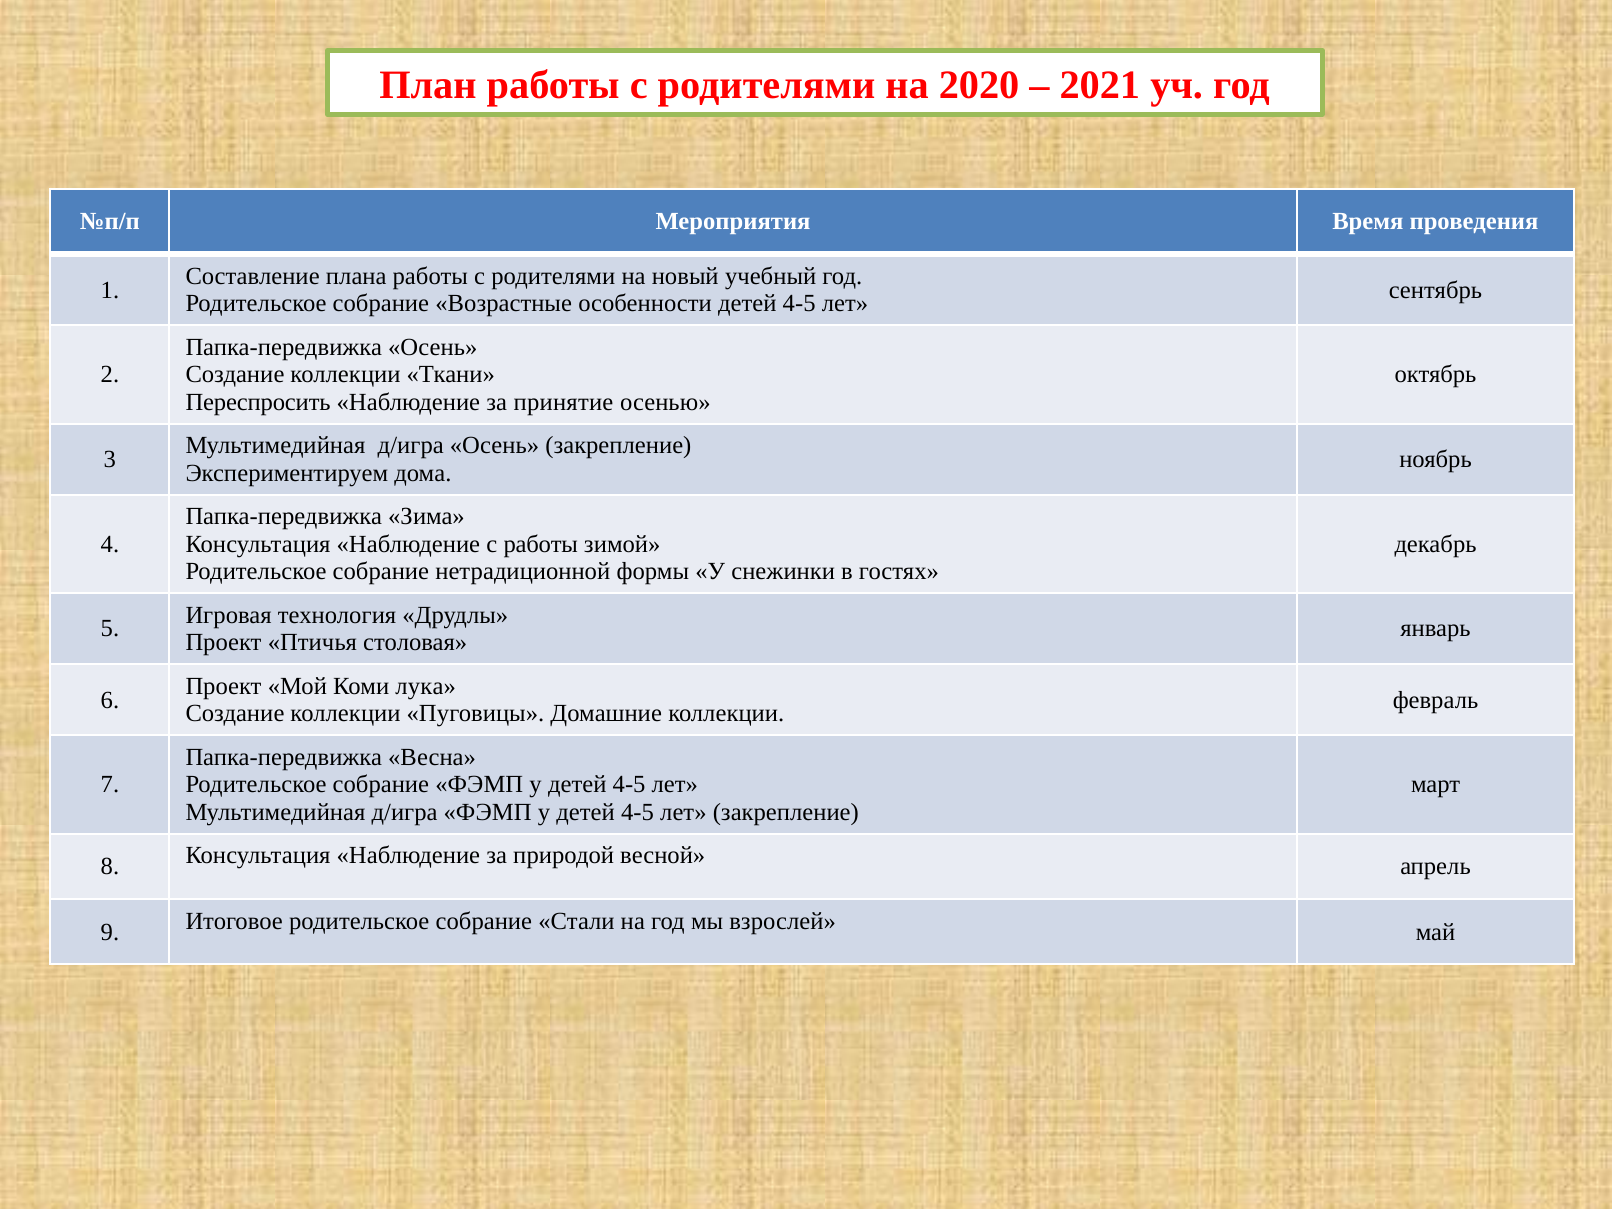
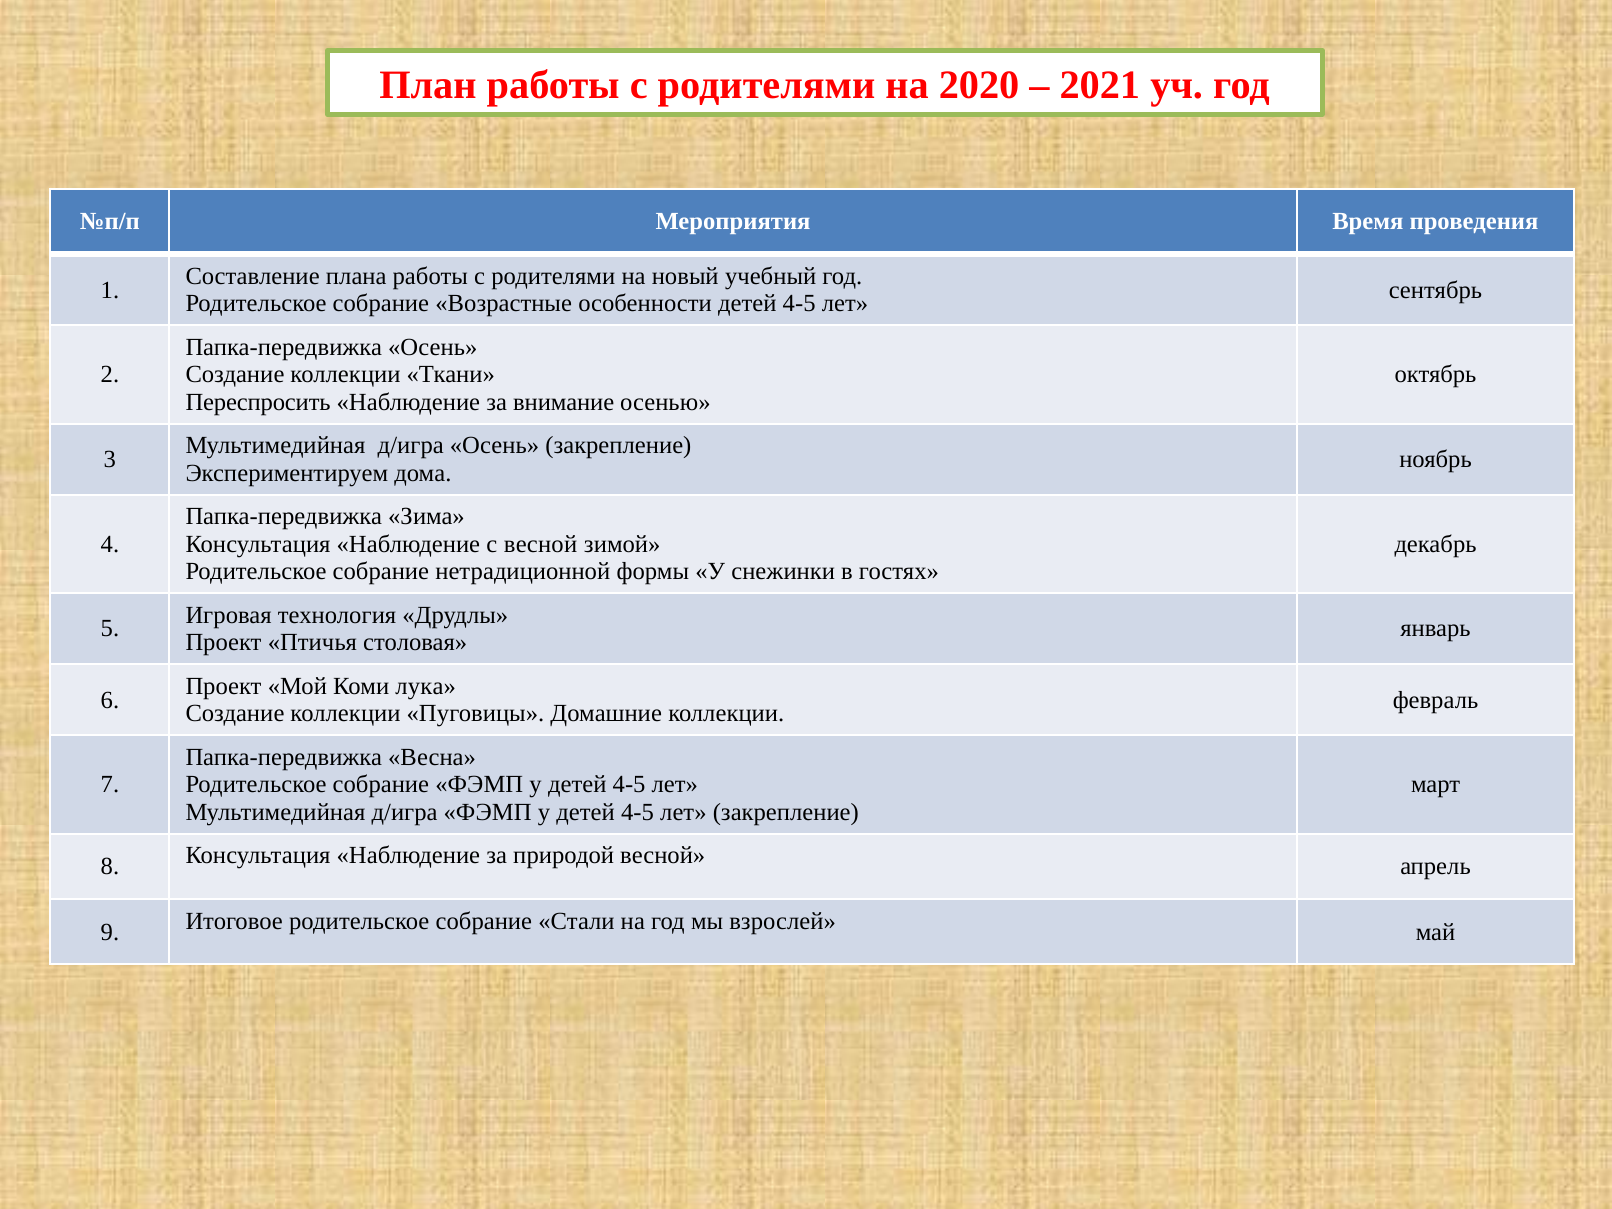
принятие: принятие -> внимание (564, 402)
с работы: работы -> весной (541, 544)
